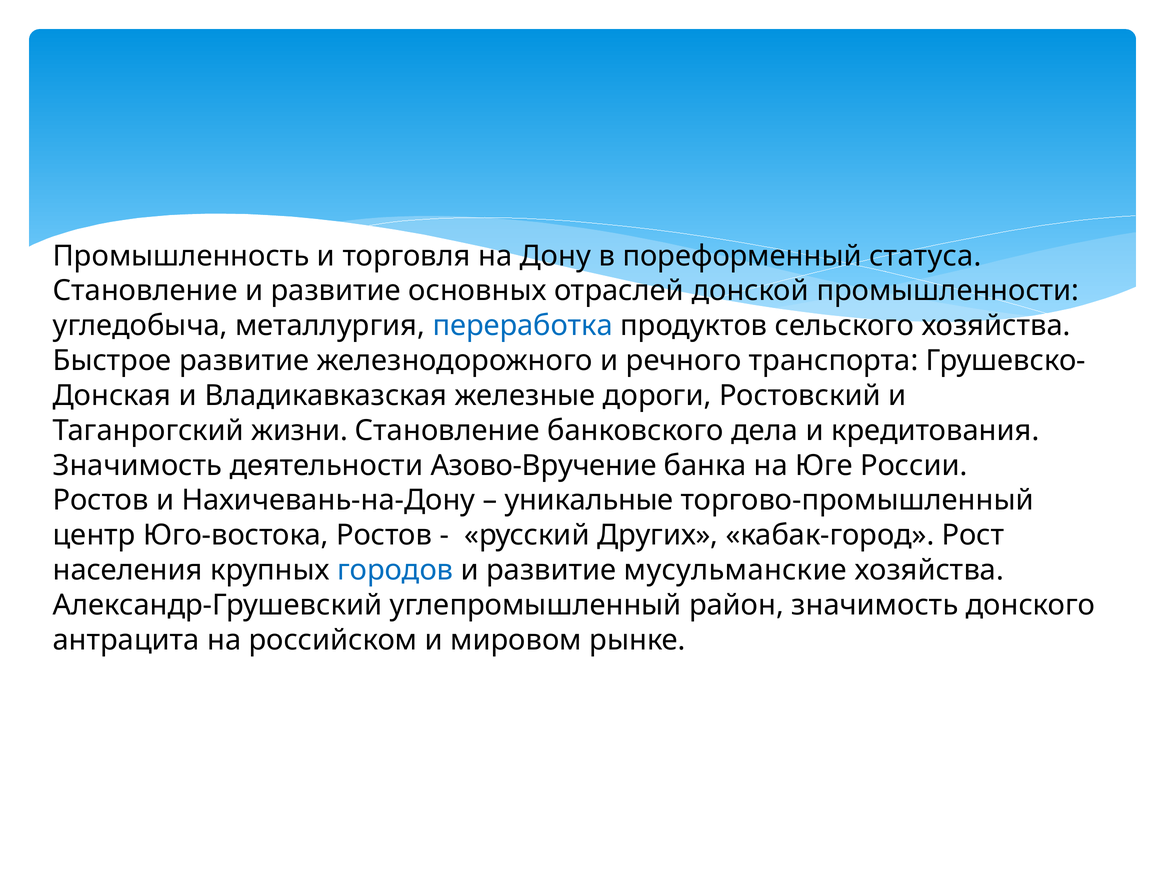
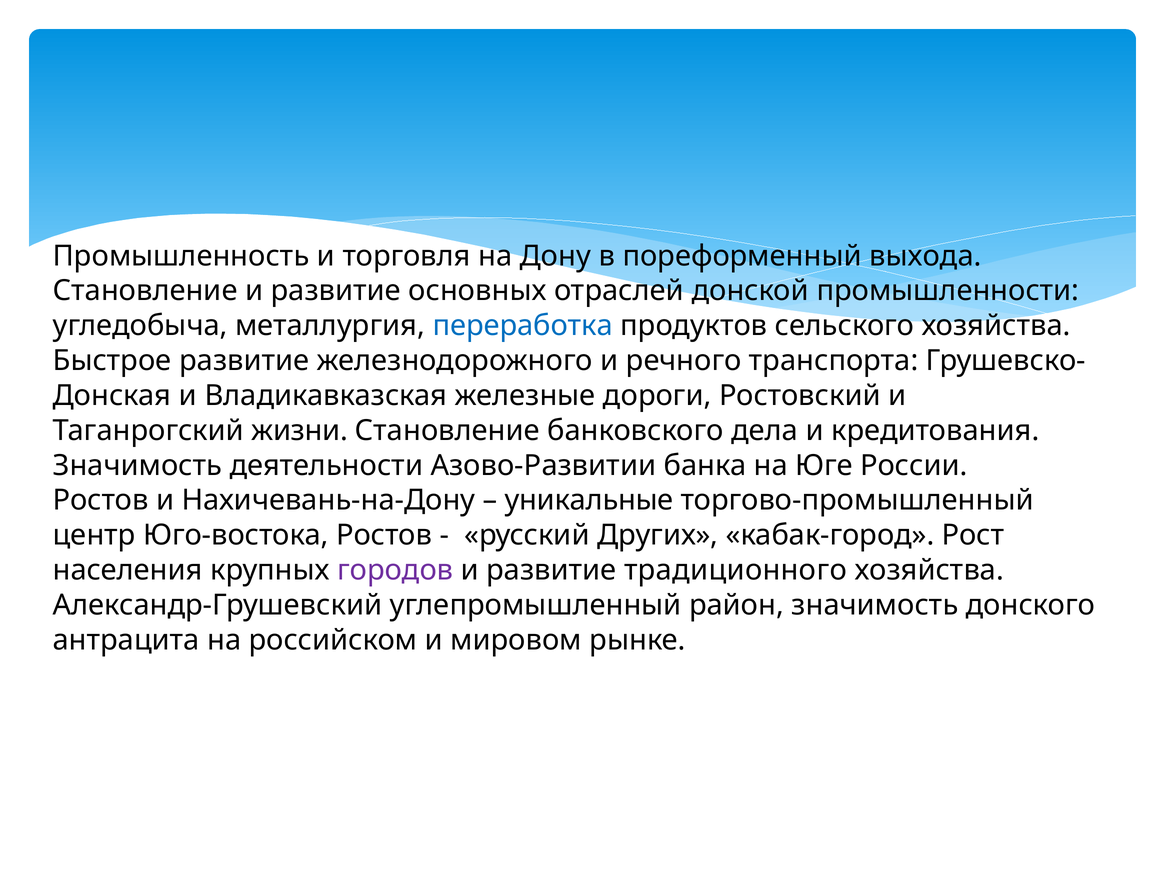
статуса: статуса -> выхода (925, 256)
Азово-Вручение: Азово-Вручение -> Азово-Развитии (543, 465)
городов colour: blue -> purple (395, 570)
мусульманские: мусульманские -> традиционного (735, 570)
